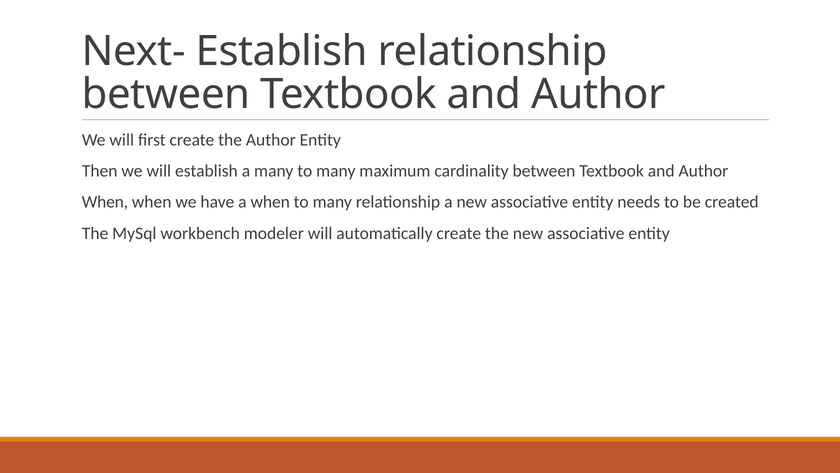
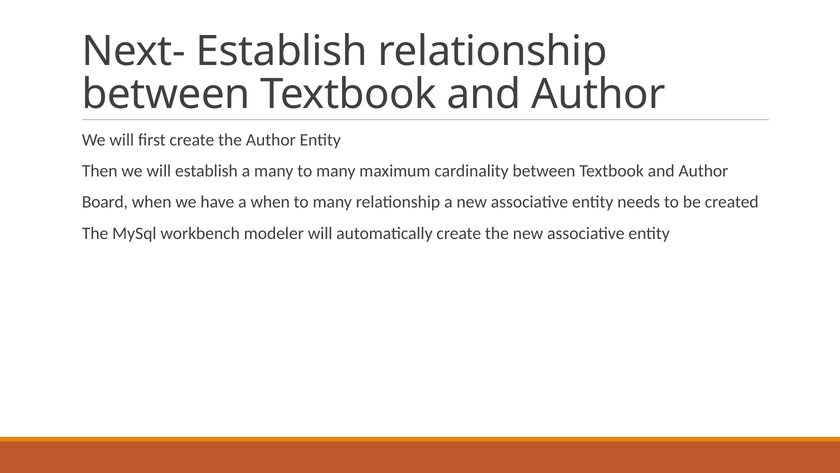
When: When -> Board (105, 202)
